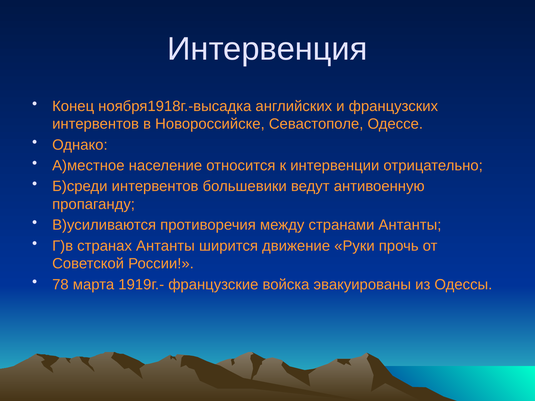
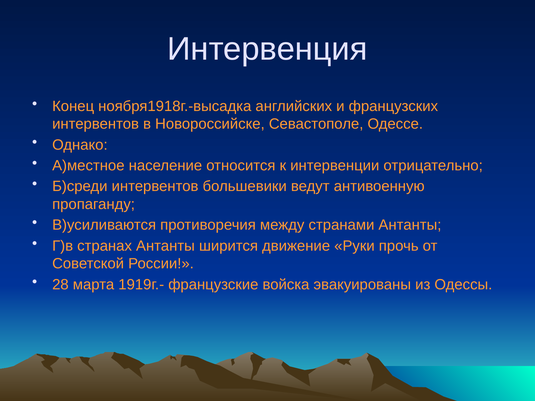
78: 78 -> 28 (60, 285)
